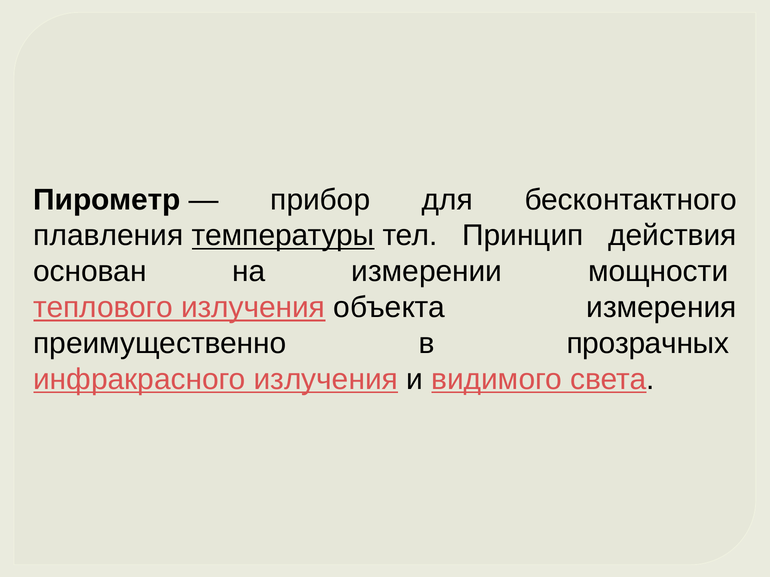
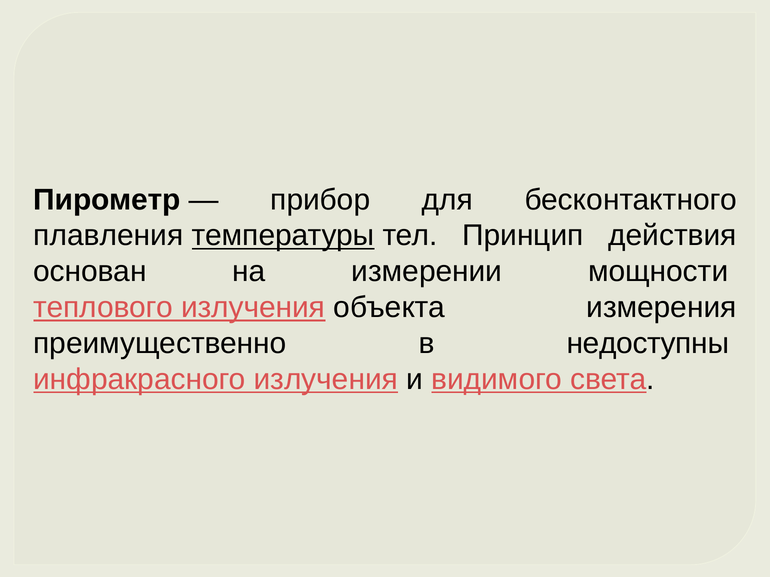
прозрачных: прозрачных -> недоступны (648, 344)
